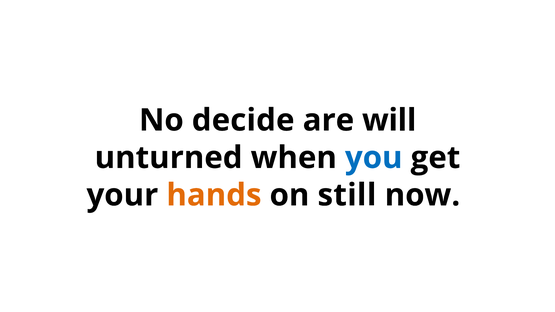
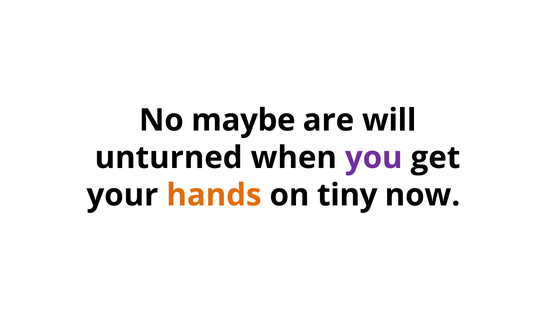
decide: decide -> maybe (243, 120)
you colour: blue -> purple (374, 158)
still: still -> tiny (347, 195)
